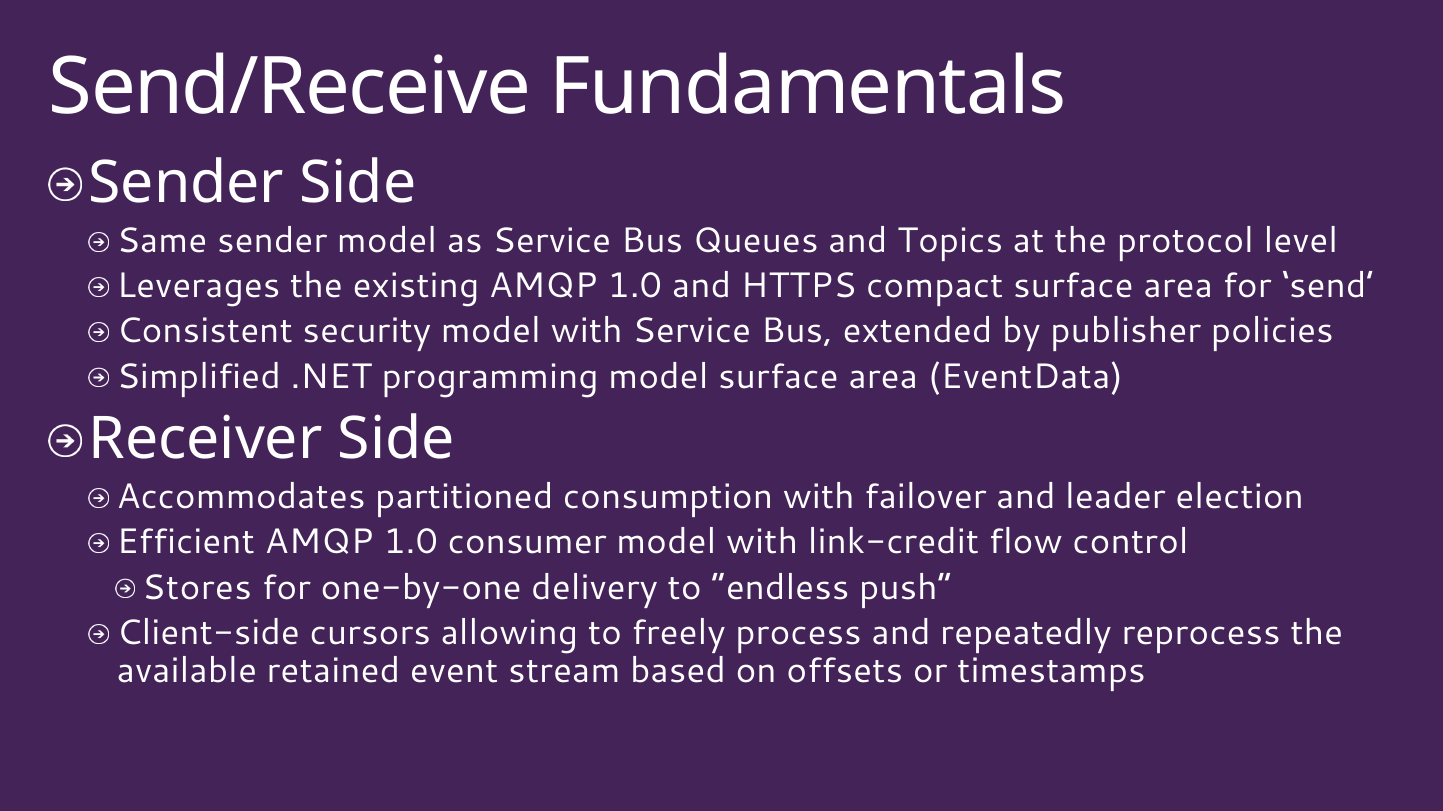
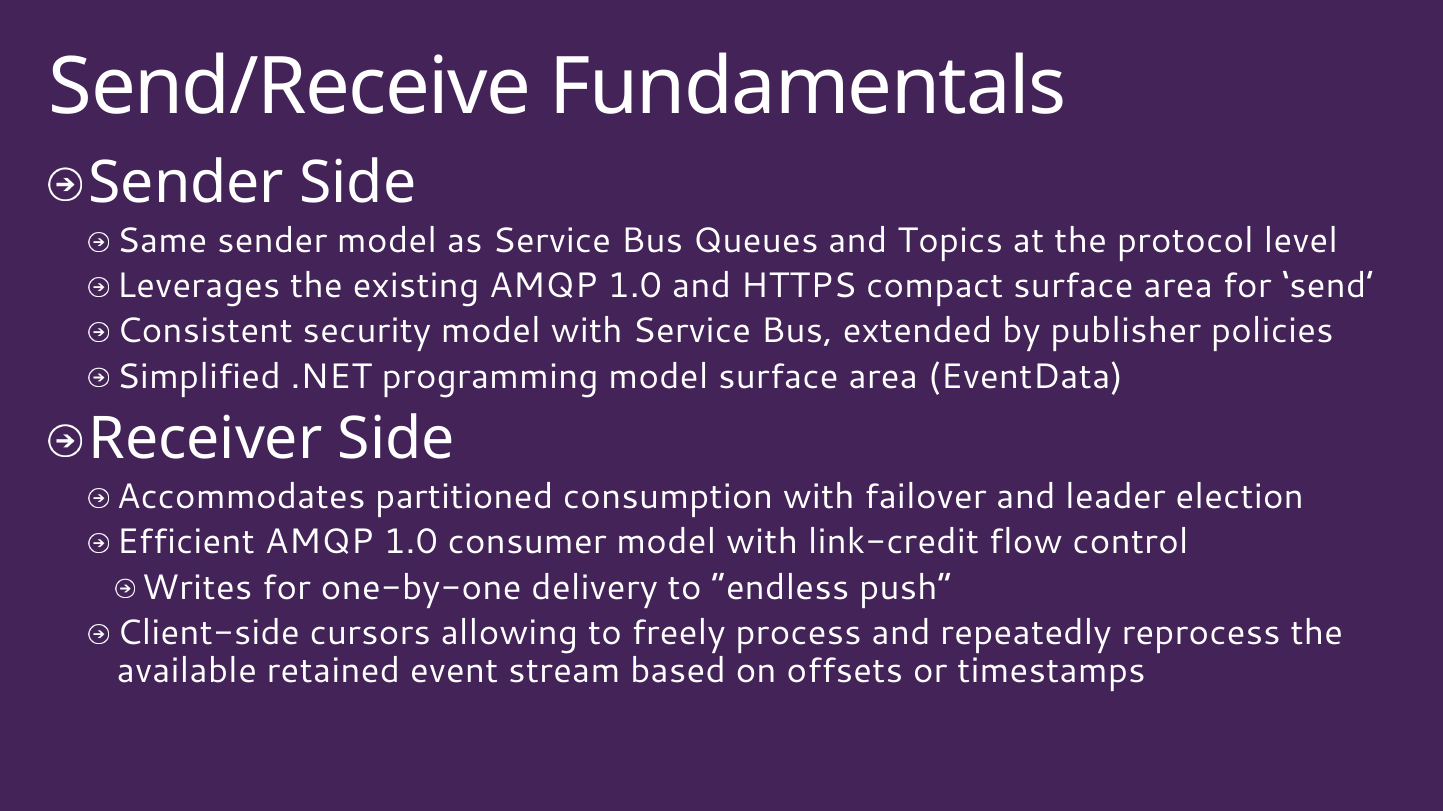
Stores: Stores -> Writes (197, 588)
